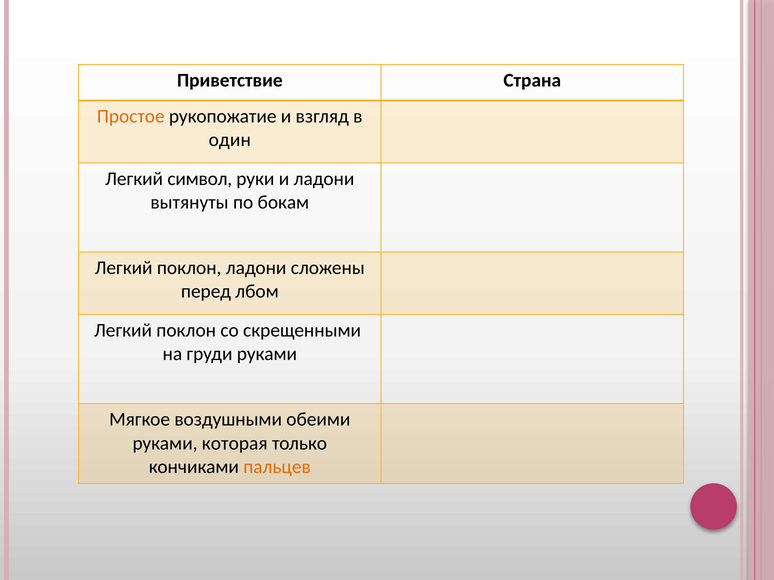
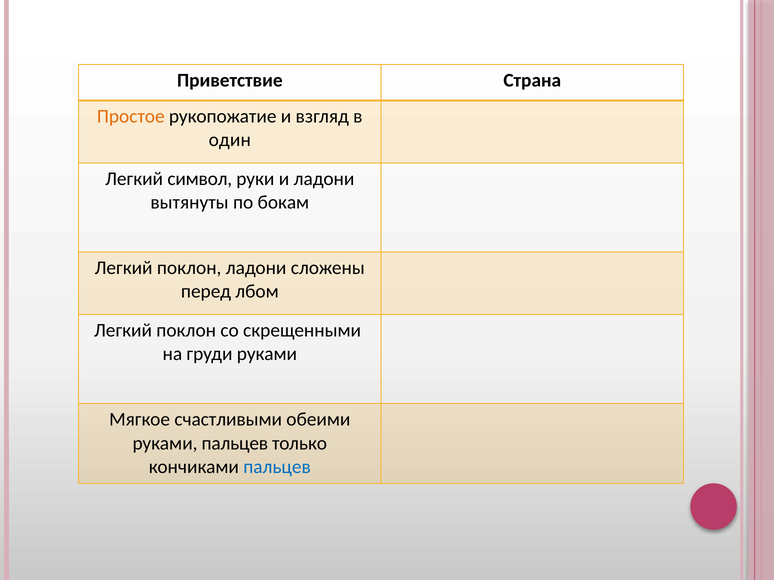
воздушными: воздушными -> счастливыми (228, 420)
руками которая: которая -> пальцев (235, 444)
пальцев colour: orange -> blue (277, 467)
